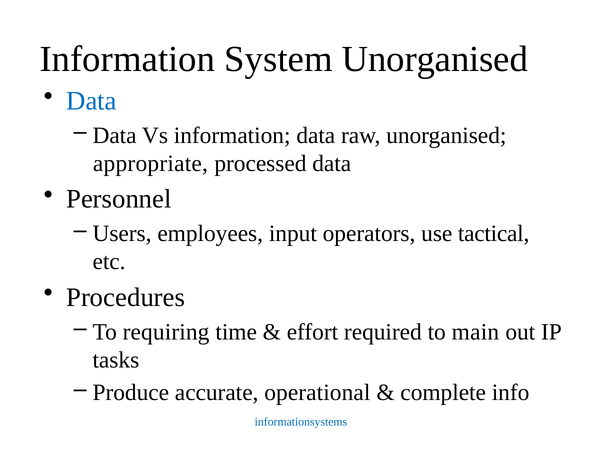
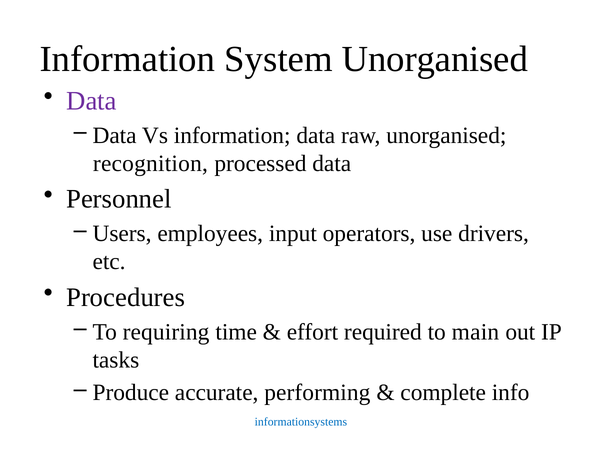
Data colour: blue -> purple (91, 101)
appropriate: appropriate -> recognition (150, 164)
tactical: tactical -> drivers (494, 234)
operational: operational -> performing (317, 393)
